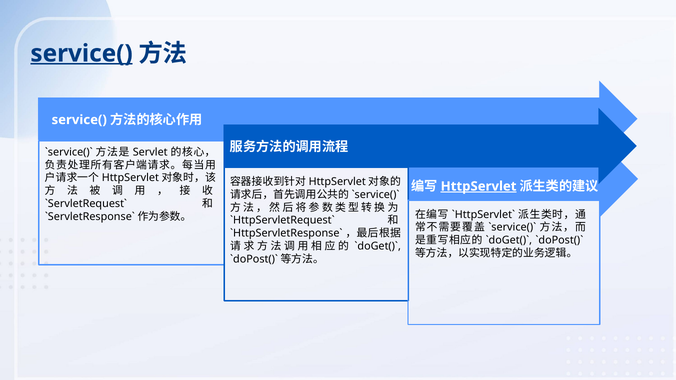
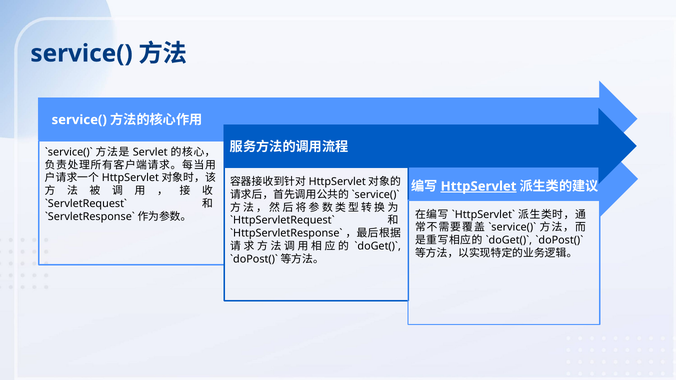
service( underline: present -> none (82, 54)
